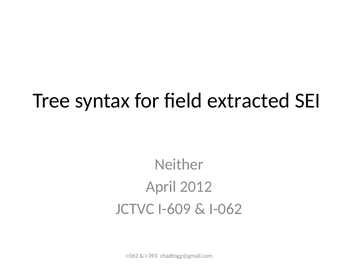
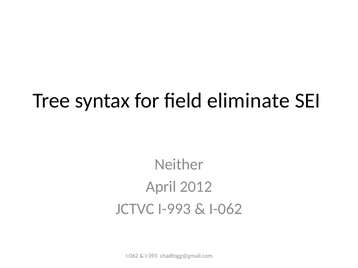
extracted: extracted -> eliminate (248, 101)
I-609: I-609 -> I-993 (174, 209)
